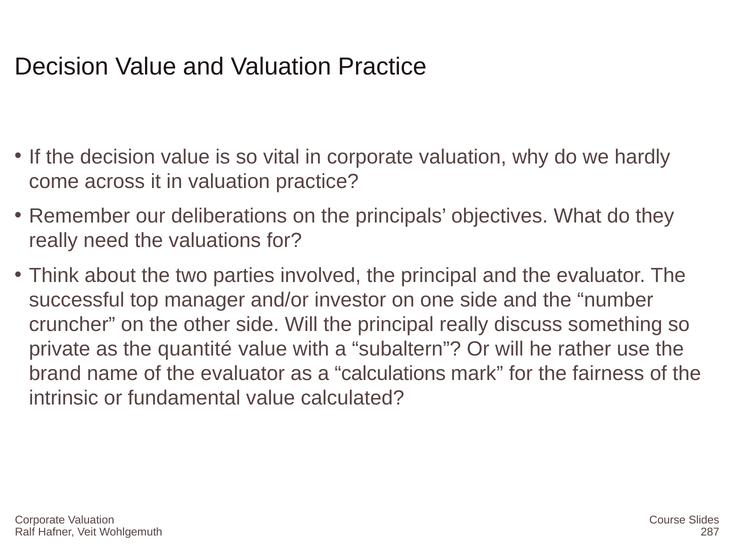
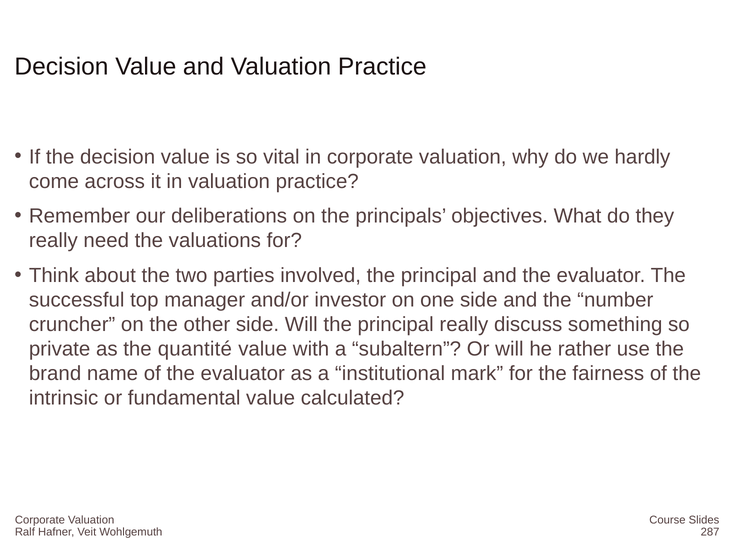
calculations: calculations -> institutional (390, 374)
